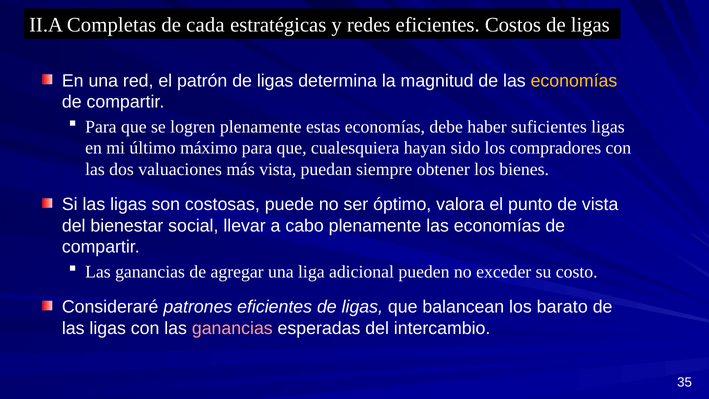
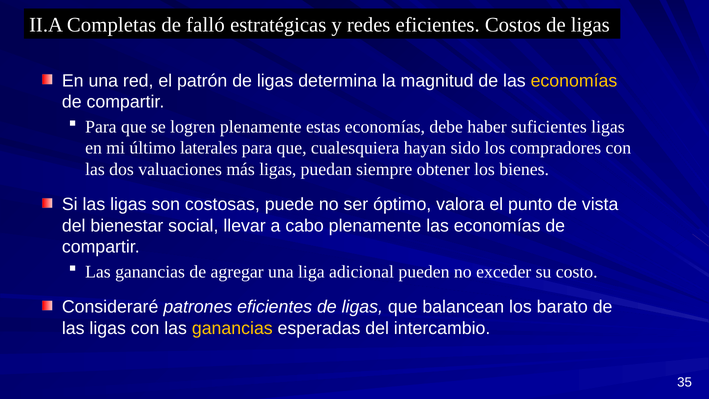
cada: cada -> falló (205, 25)
máximo: máximo -> laterales (209, 148)
más vista: vista -> ligas (278, 169)
ganancias colour: pink -> yellow (232, 328)
